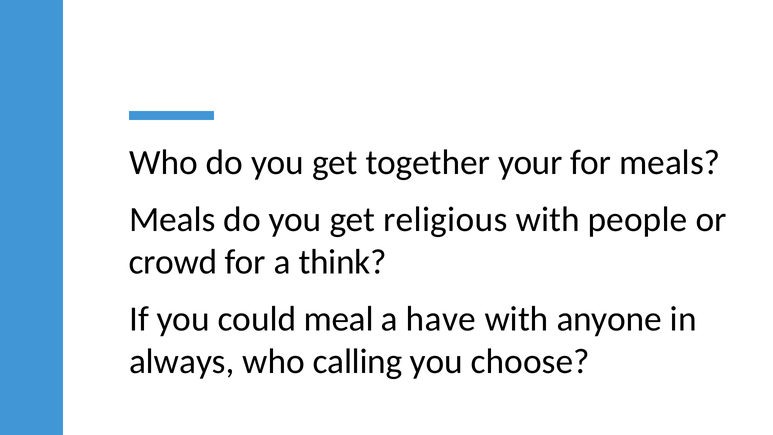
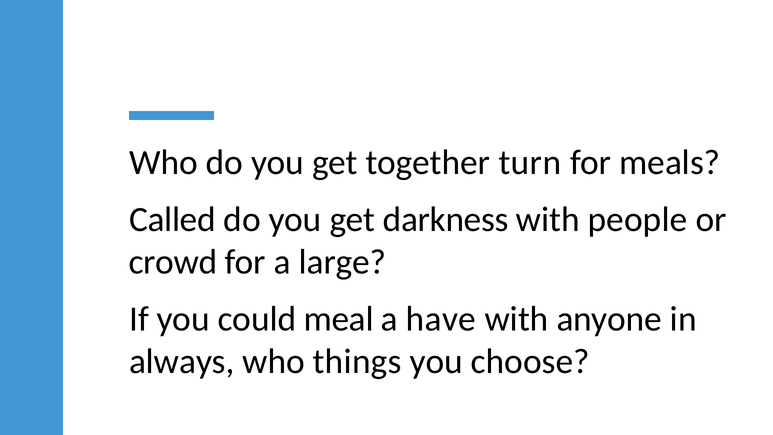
your: your -> turn (530, 162)
Meals: Meals -> Called (172, 219)
religious: religious -> darkness (446, 219)
think: think -> large (342, 262)
calling: calling -> things (357, 361)
